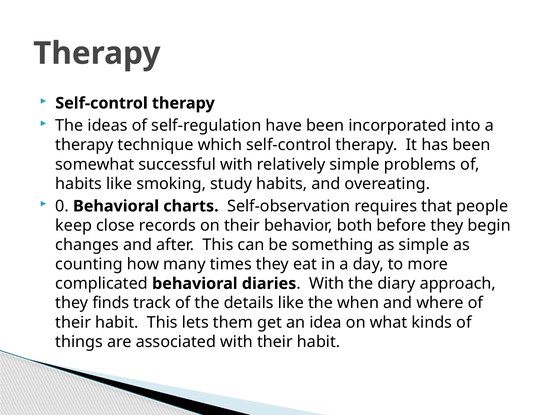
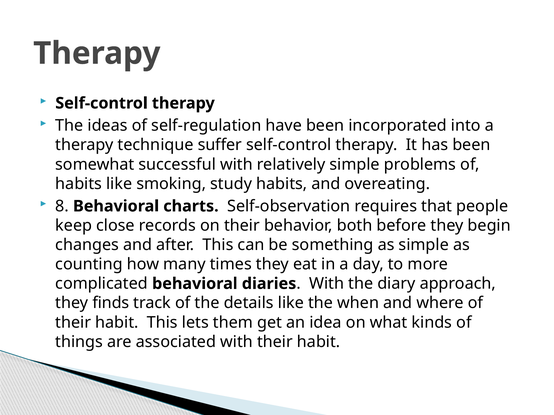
which: which -> suffer (220, 145)
0: 0 -> 8 (62, 206)
